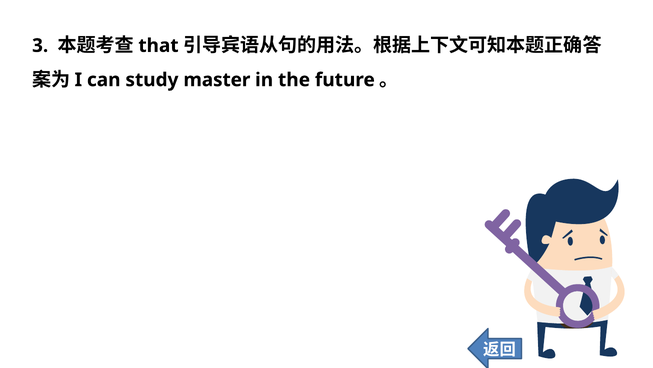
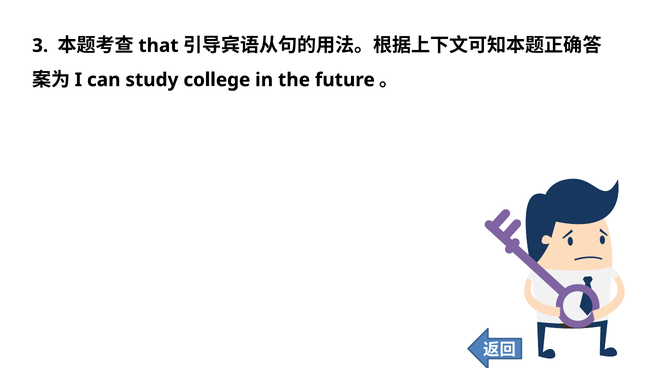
master: master -> college (217, 80)
